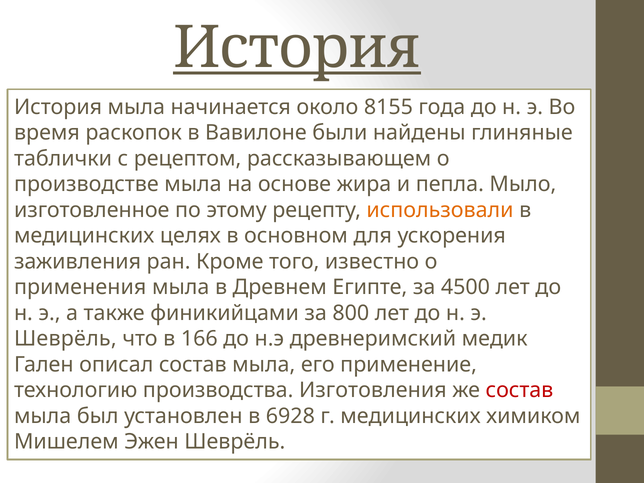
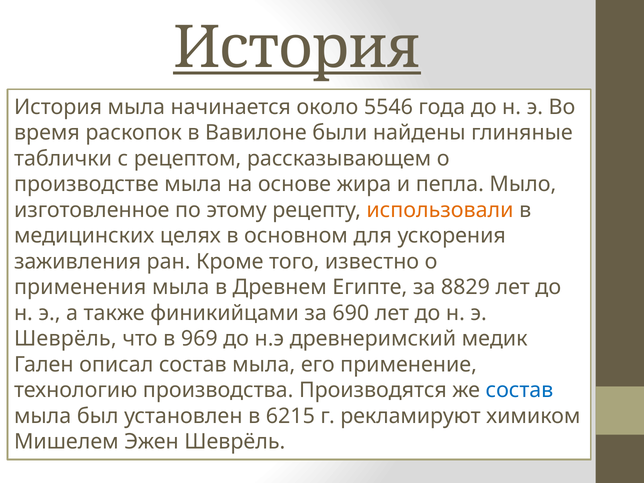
8155: 8155 -> 5546 (388, 107)
4500: 4500 -> 8829 (465, 287)
800: 800 -> 690 (351, 313)
166: 166 -> 969 (199, 339)
Изготовления: Изготовления -> Производятся (373, 390)
состав colour: red -> blue (519, 390)
6928: 6928 -> 6215 (290, 416)
г медицинских: медицинских -> рекламируют (411, 416)
